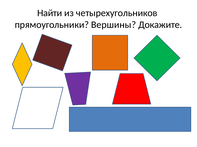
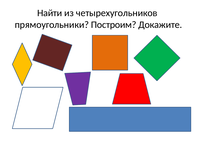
Вершины: Вершины -> Построим (114, 25)
